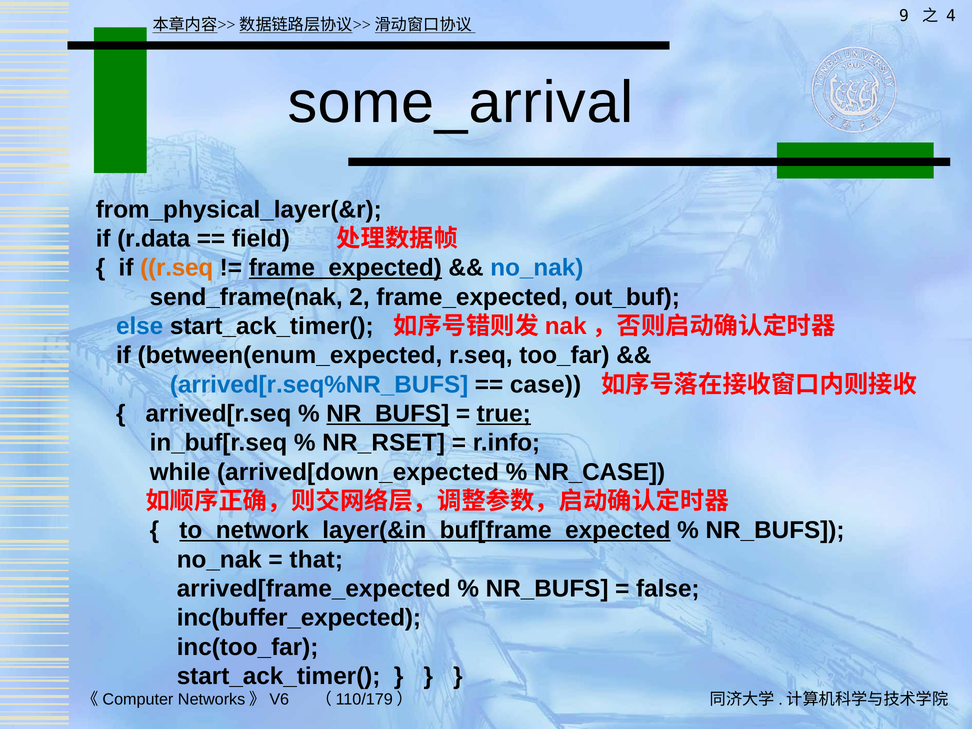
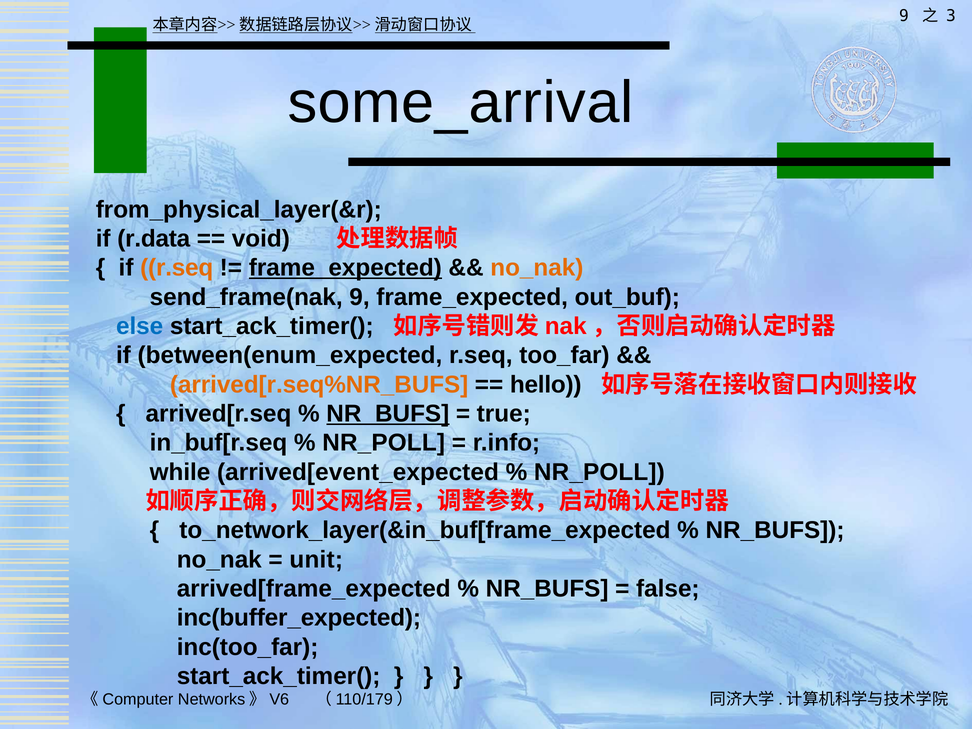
4: 4 -> 3 (951, 16)
field: field -> void (261, 239)
no_nak colour: blue -> orange (537, 268)
send_frame(nak 2: 2 -> 9 (359, 297)
arrived[r.seq%NR_BUFS colour: blue -> orange (319, 385)
case: case -> hello (546, 385)
true underline: present -> none (504, 414)
NR_RSET: NR_RSET -> NR_POLL (384, 443)
arrived[down_expected: arrived[down_expected -> arrived[event_expected (358, 472)
NR_CASE: NR_CASE -> NR_POLL (599, 472)
to_network_layer(&in_buf[frame_expected underline: present -> none (425, 530)
that: that -> unit (316, 560)
